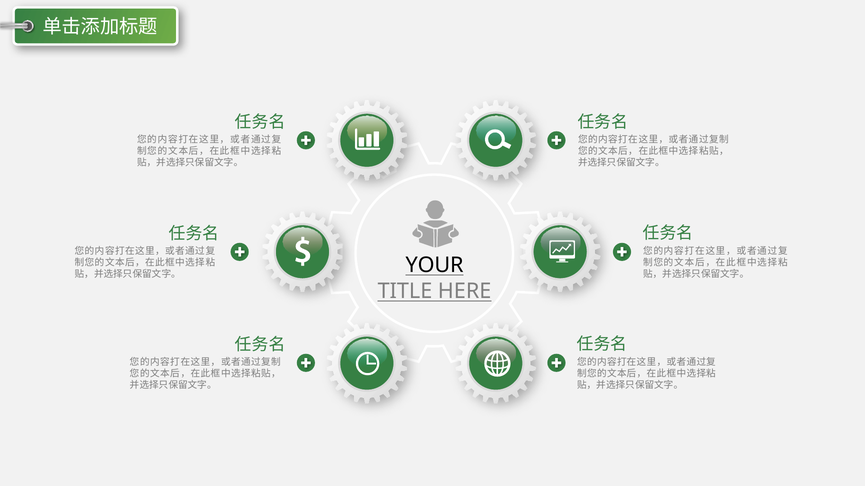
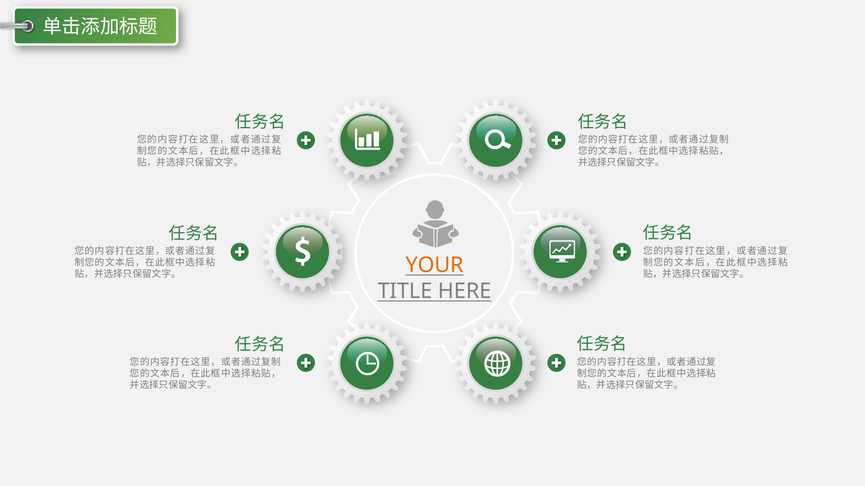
YOUR colour: black -> orange (435, 266)
